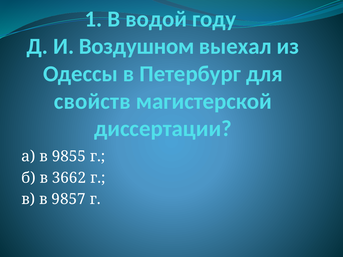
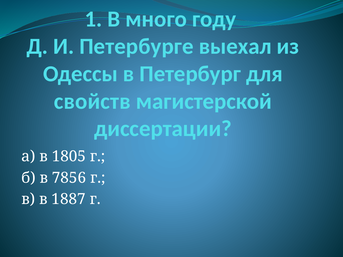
водой: водой -> много (156, 19)
Воздушном: Воздушном -> Петербурге (136, 46)
9855: 9855 -> 1805 (69, 157)
3662: 3662 -> 7856 (69, 178)
9857: 9857 -> 1887 (69, 199)
